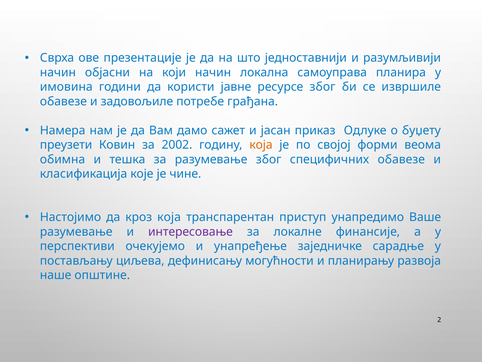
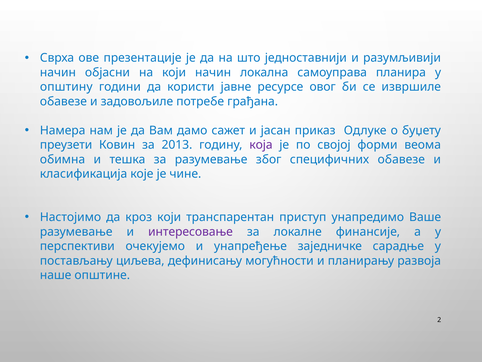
имовина: имовина -> општину (66, 87)
ресурсе због: због -> овог (323, 87)
2002: 2002 -> 2013 (177, 145)
која colour: orange -> purple (261, 145)
кроз која: која -> који (169, 217)
